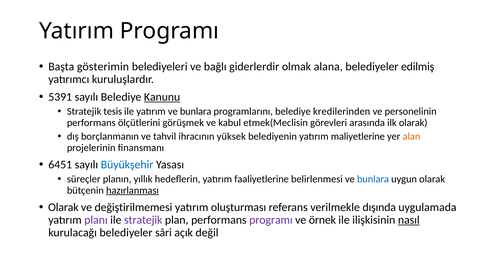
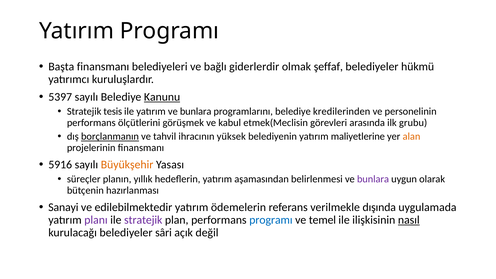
Başta gösterimin: gösterimin -> finansmanı (103, 67)
alana: alana -> şeffaf (328, 67)
edilmiş: edilmiş -> hükmü (418, 67)
5391: 5391 -> 5397 (60, 97)
ilk olarak: olarak -> grubu (413, 123)
borçlanmanın underline: none -> present (110, 136)
6451: 6451 -> 5916 (60, 165)
Büyükşehir colour: blue -> orange (127, 165)
faaliyetlerine: faaliyetlerine -> aşamasından (262, 179)
bunlara colour: blue -> purple (373, 179)
hazırlanması underline: present -> none (132, 190)
Olarak: Olarak -> Sanayi (63, 207)
değiştirilmemesi: değiştirilmemesi -> edilebilmektedir (133, 207)
oluşturması: oluşturması -> ödemelerin (238, 207)
programı colour: purple -> blue (271, 220)
örnek: örnek -> temel (322, 220)
